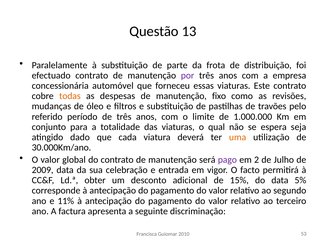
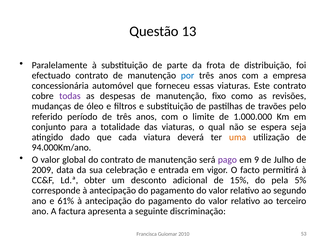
por colour: purple -> blue (188, 75)
todas colour: orange -> purple (70, 96)
30.000Km/ano: 30.000Km/ano -> 94.000Km/ano (61, 147)
2: 2 -> 9 (257, 159)
do data: data -> pela (280, 180)
11%: 11% -> 61% (66, 200)
